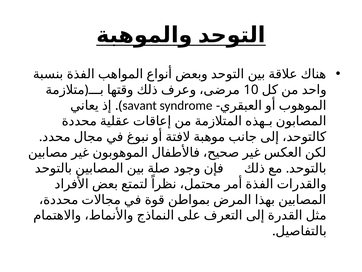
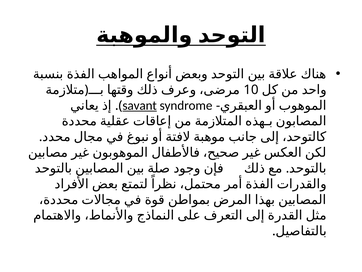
savant underline: none -> present (140, 105)
